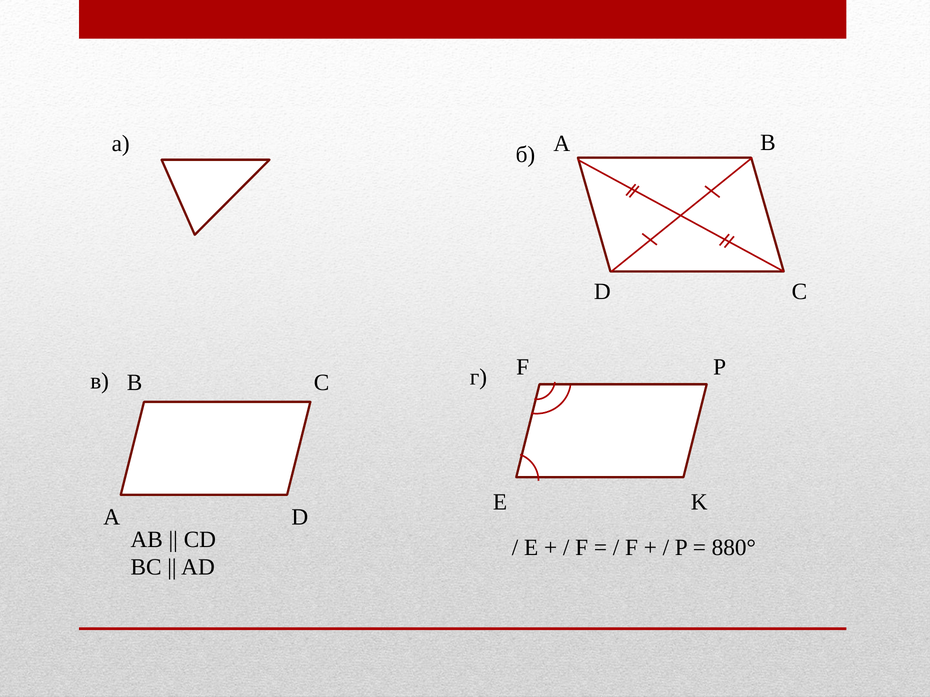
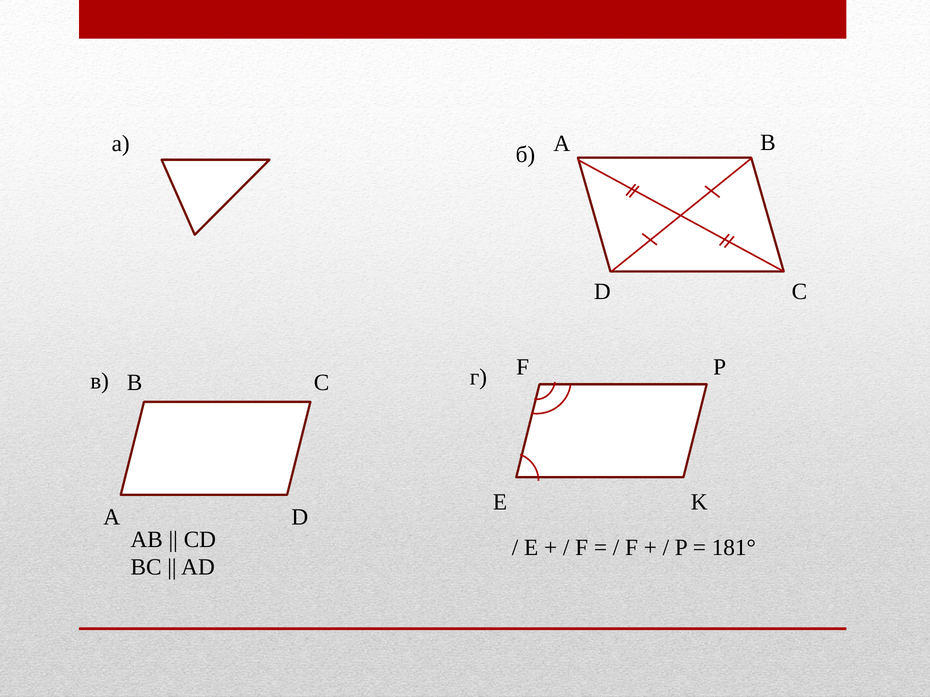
880°: 880° -> 181° (734, 548)
